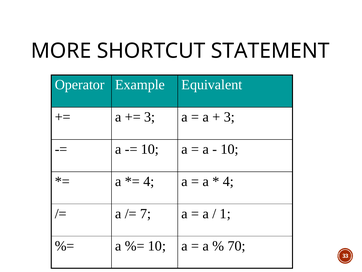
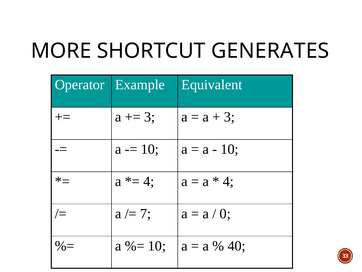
STATEMENT: STATEMENT -> GENERATES (270, 51)
1: 1 -> 0 (225, 213)
70: 70 -> 40 (237, 245)
